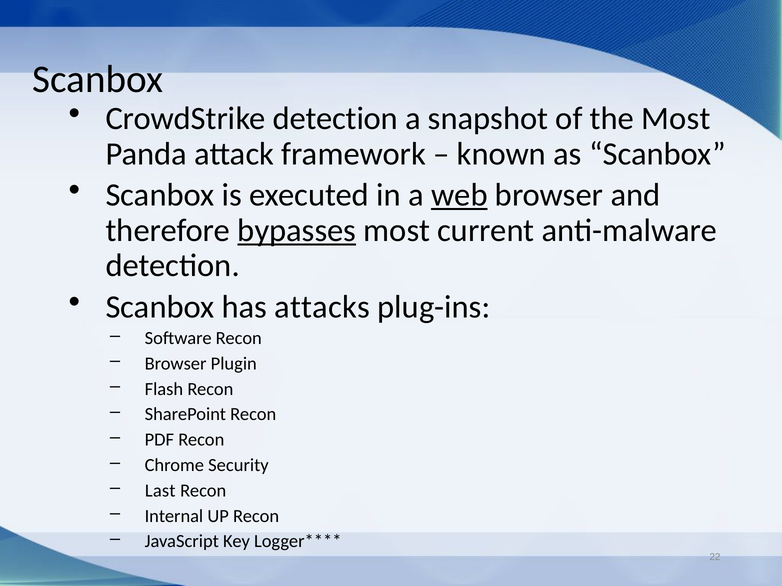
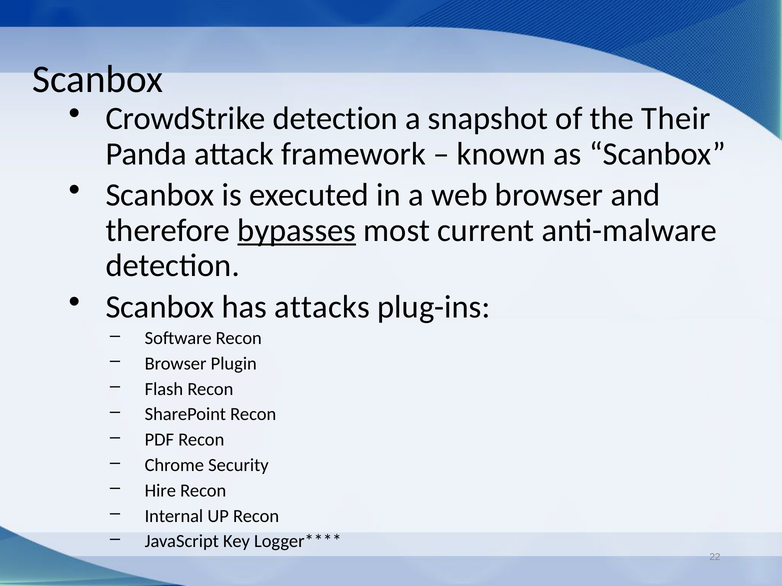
the Most: Most -> Their (676, 119)
web underline: present -> none (459, 195)
Last: Last -> Hire (160, 491)
